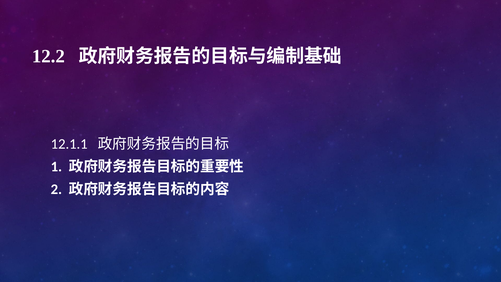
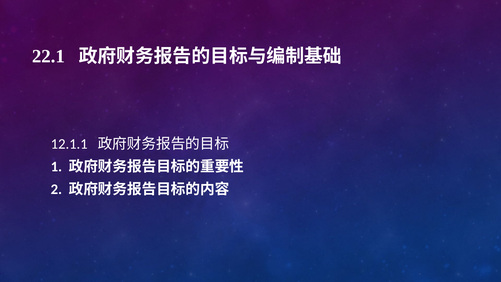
12.2: 12.2 -> 22.1 (48, 56)
